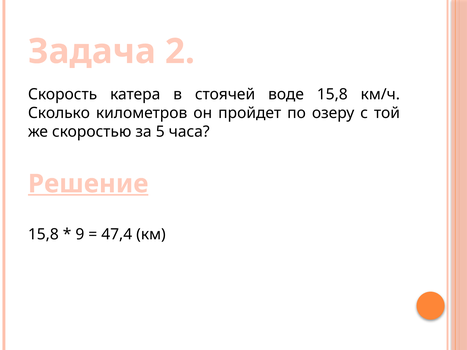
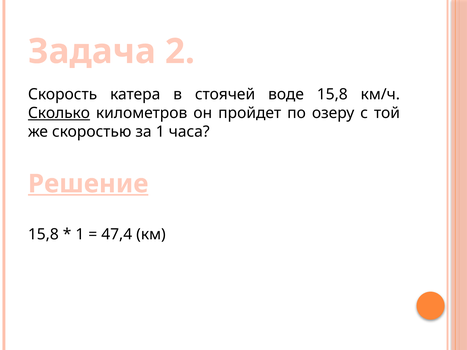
Сколько underline: none -> present (59, 113)
за 5: 5 -> 1 (160, 132)
9: 9 -> 1 (80, 235)
